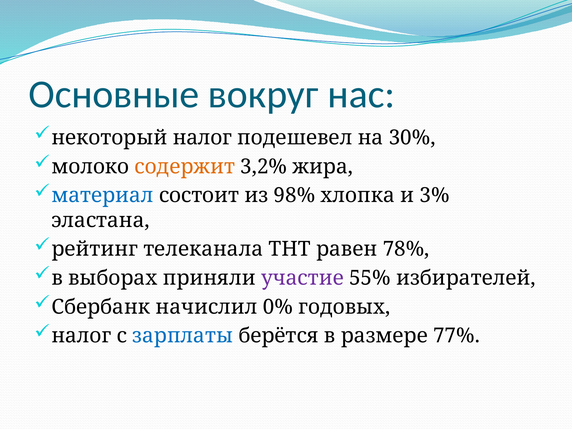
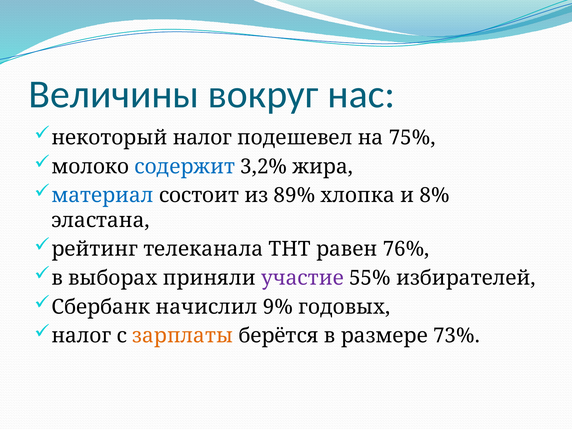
Основные: Основные -> Величины (114, 94)
30%: 30% -> 75% (412, 138)
содержит colour: orange -> blue (185, 167)
98%: 98% -> 89% (294, 196)
3%: 3% -> 8% (434, 196)
78%: 78% -> 76% (406, 249)
0%: 0% -> 9% (278, 307)
зарплаты colour: blue -> orange (183, 336)
77%: 77% -> 73% (456, 336)
